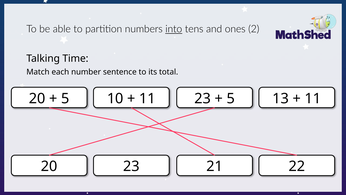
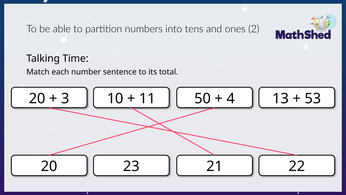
into underline: present -> none (174, 29)
5: 5 -> 3 (65, 98)
11 23: 23 -> 50 (203, 98)
5: 5 -> 4 (231, 98)
11: 11 -> 53 (313, 98)
